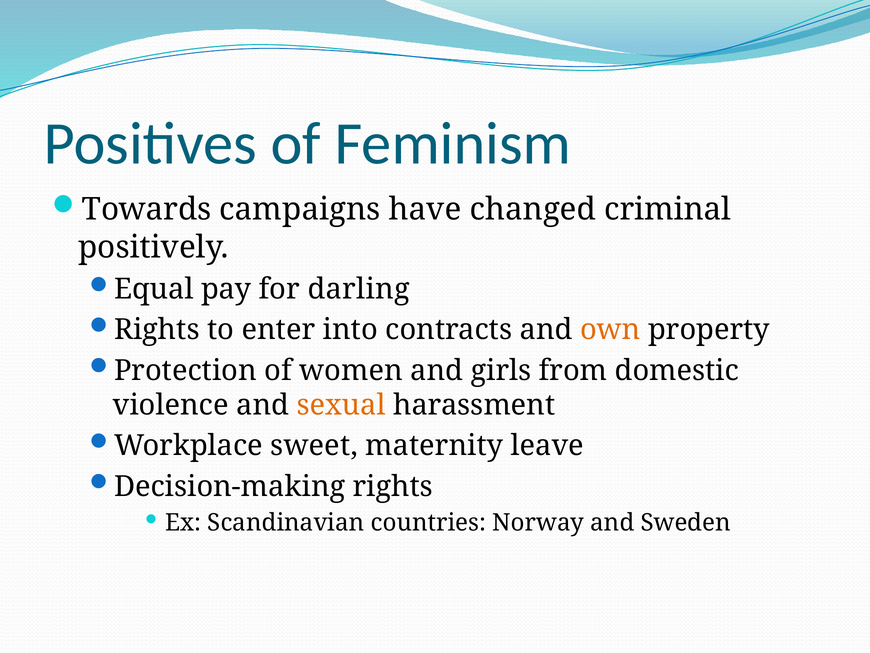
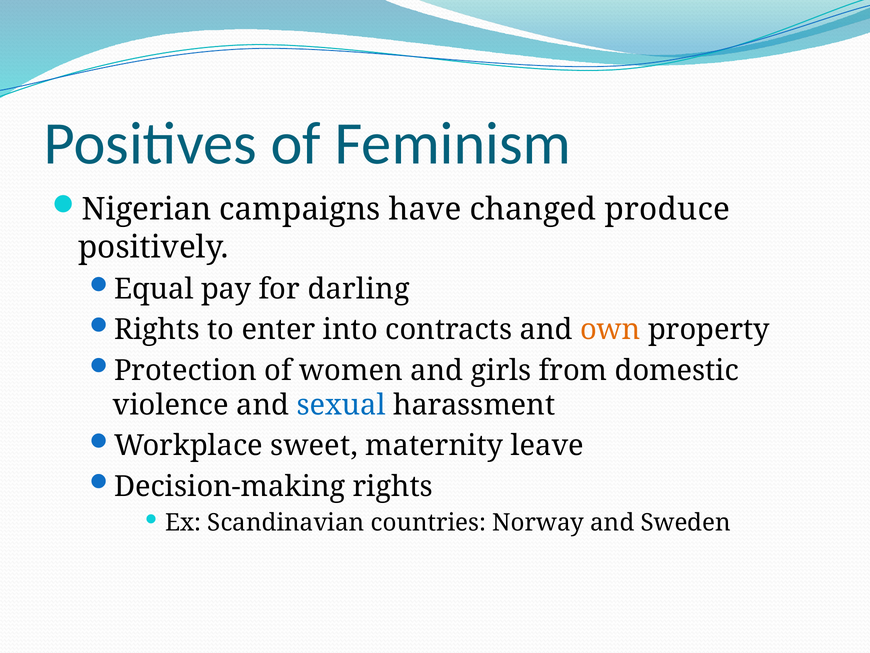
Towards: Towards -> Nigerian (147, 209)
criminal: criminal -> produce (668, 209)
sexual colour: orange -> blue (341, 405)
